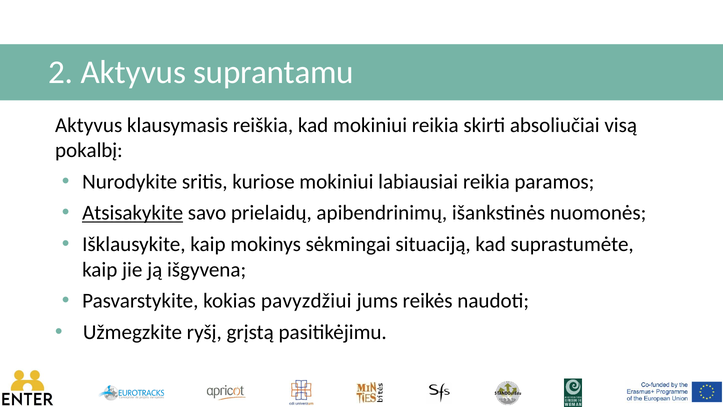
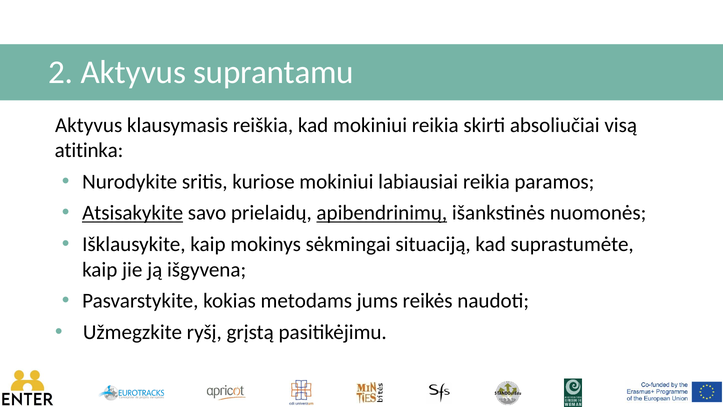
pokalbį: pokalbį -> atitinka (89, 150)
apibendrinimų underline: none -> present (382, 213)
pavyzdžiui: pavyzdžiui -> metodams (306, 301)
